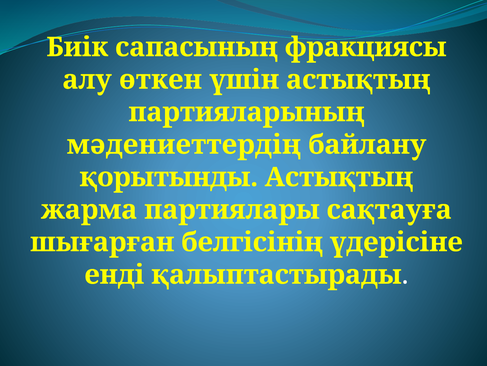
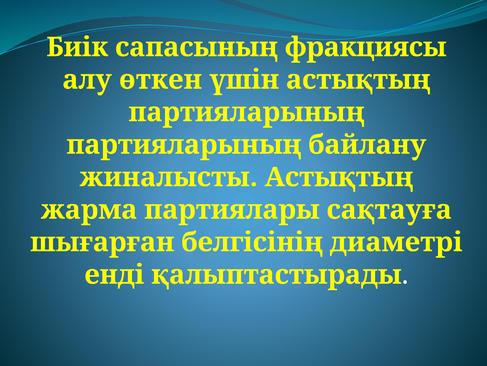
мәдениеттердiң: мәдениеттердiң -> партияларының (184, 144)
қорытынды: қорытынды -> жиналысты (169, 177)
үдерiсiне: үдерiсiне -> диаметрi (396, 242)
